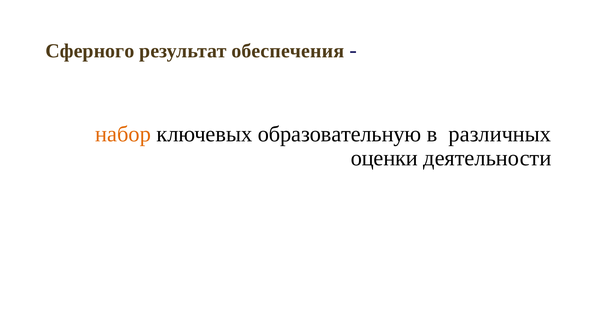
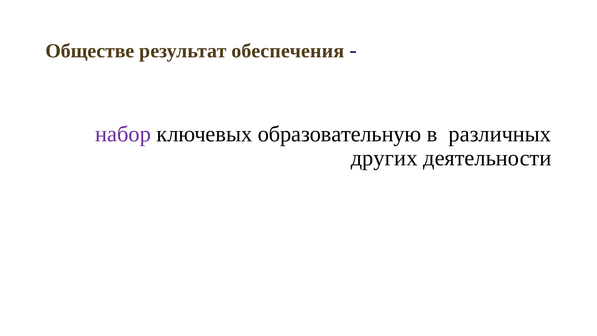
Сферного: Сферного -> Обществе (90, 51)
набор colour: orange -> purple (123, 134)
оценки: оценки -> других (384, 158)
